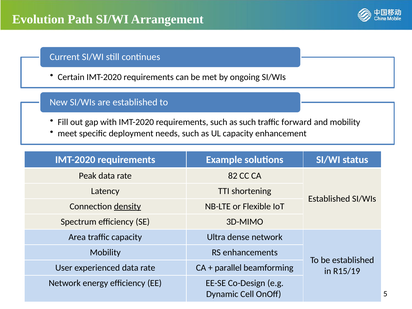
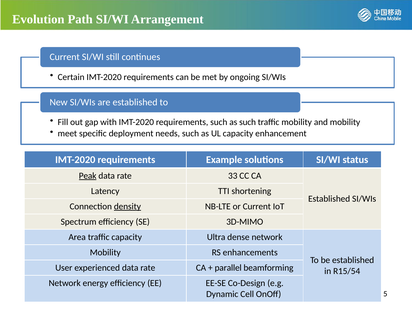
traffic forward: forward -> mobility (297, 122)
Peak underline: none -> present (88, 176)
82: 82 -> 33 (233, 176)
or Flexible: Flexible -> Current (257, 206)
R15/19: R15/19 -> R15/54 (347, 271)
